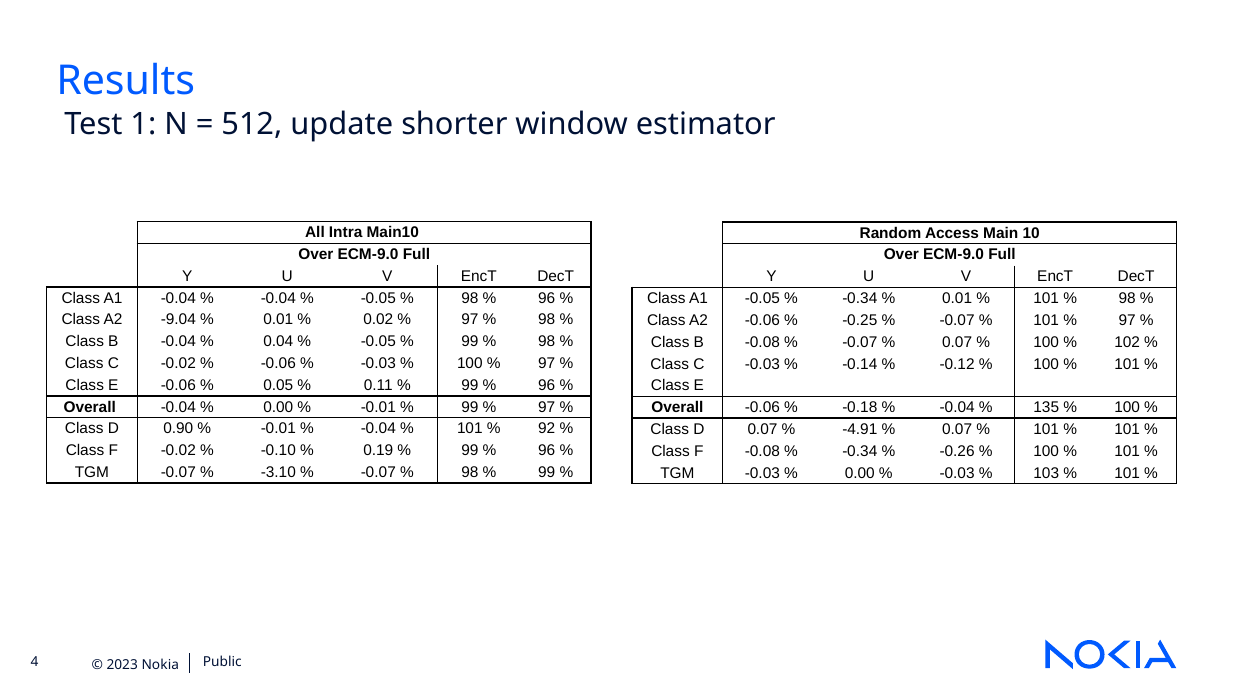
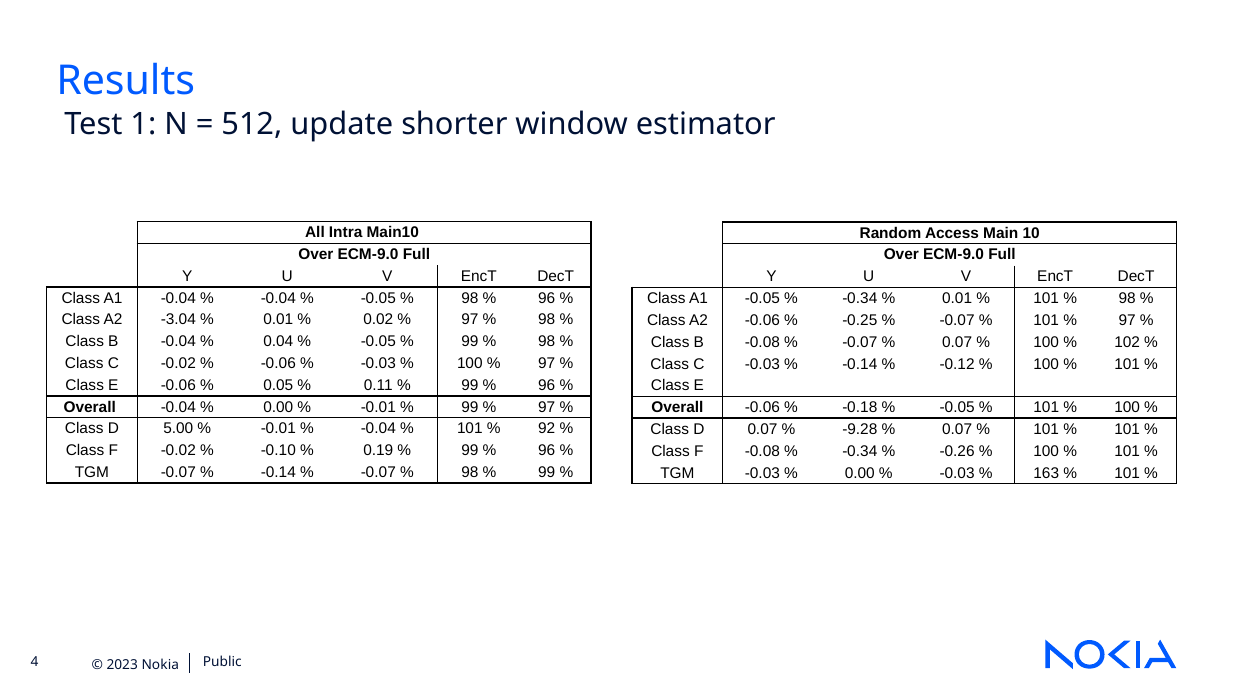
-9.04: -9.04 -> -3.04 (178, 320)
-0.04: -0.04 -> -0.05 (957, 407)
135: 135 -> 101 (1046, 407)
0.90: 0.90 -> 5.00 (178, 429)
-4.91: -4.91 -> -9.28 (860, 429)
-3.10: -3.10 -> -0.14 (278, 472)
103: 103 -> 163 (1046, 473)
